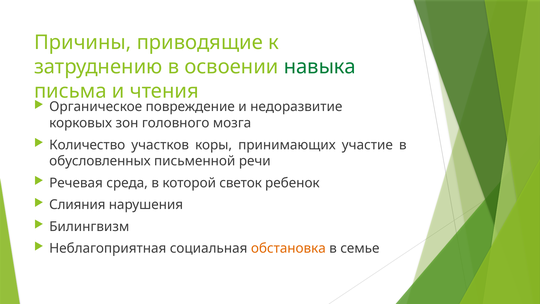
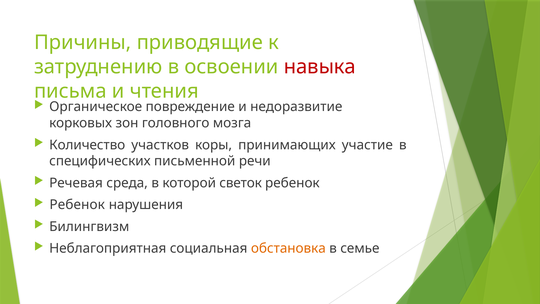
навыка colour: green -> red (320, 67)
обусловленных: обусловленных -> специфических (100, 161)
Слияния: Слияния -> Ребенок (77, 205)
